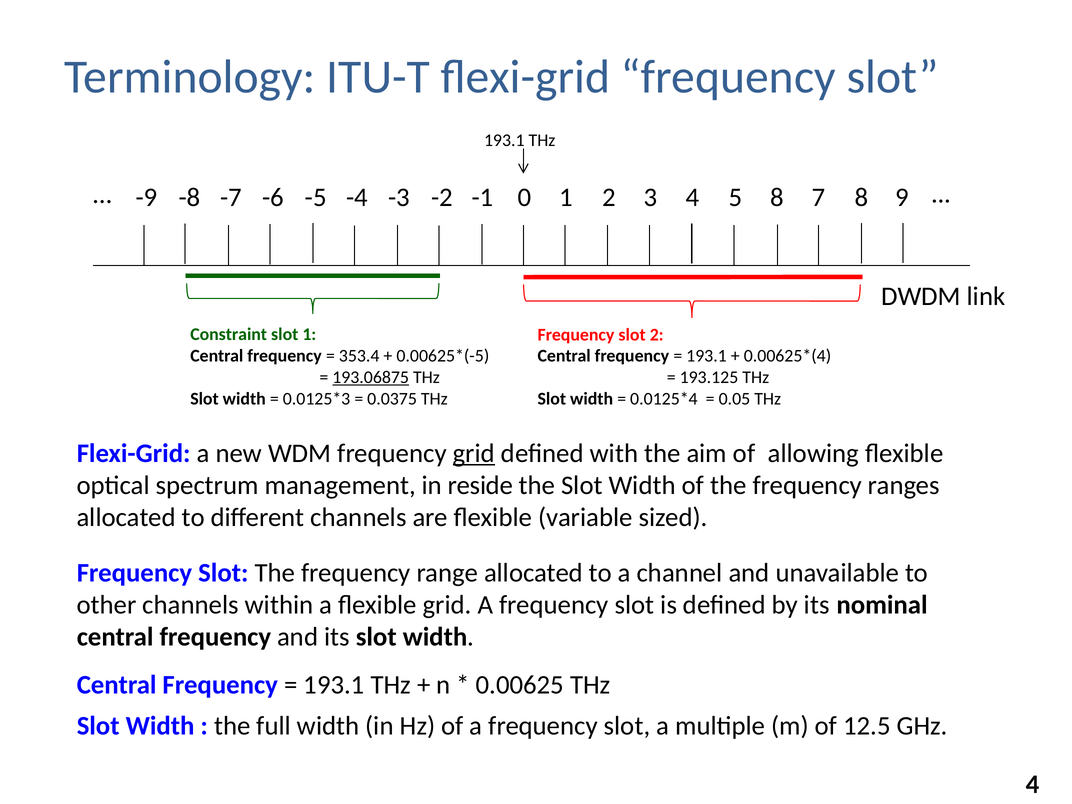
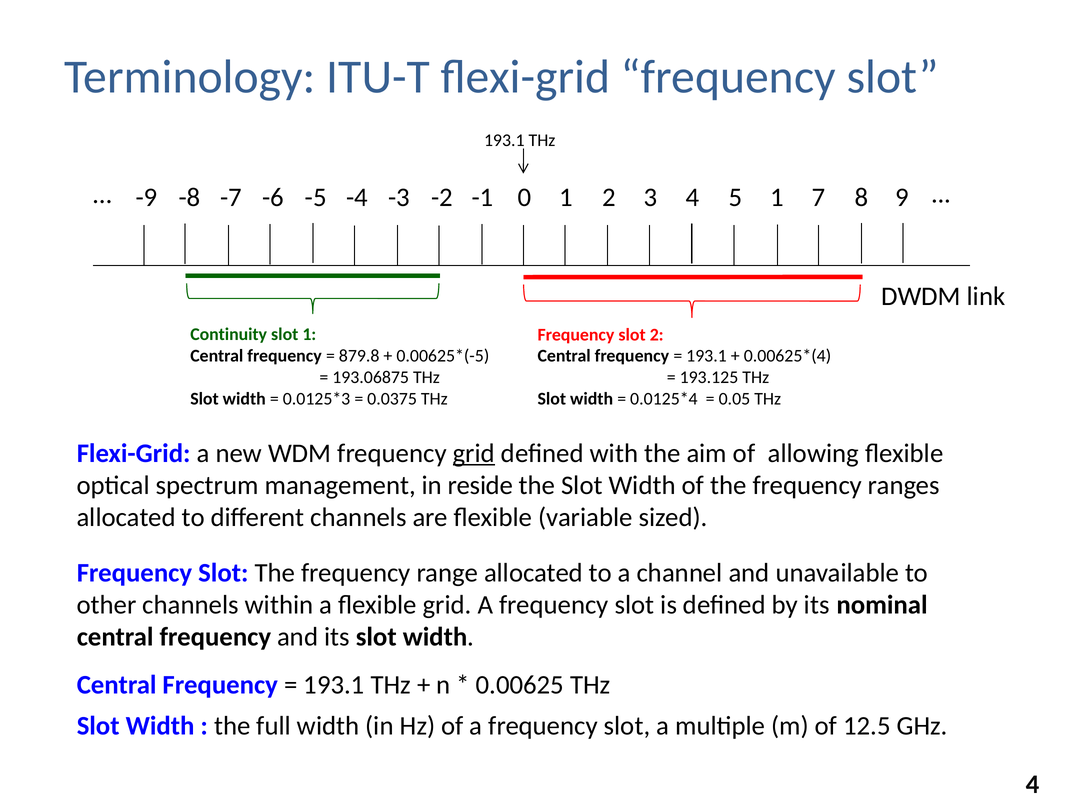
5 8: 8 -> 1 (777, 197)
Constraint: Constraint -> Continuity (229, 334)
353.4: 353.4 -> 879.8 (359, 356)
193.06875 underline: present -> none (371, 377)
